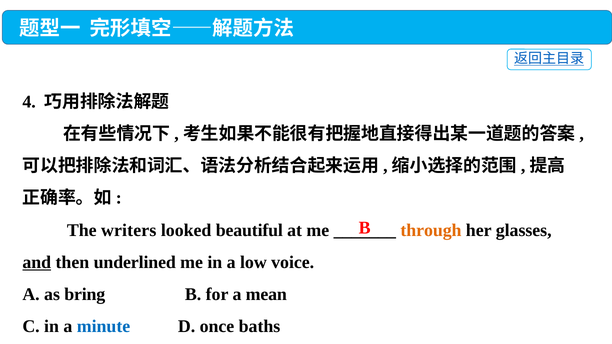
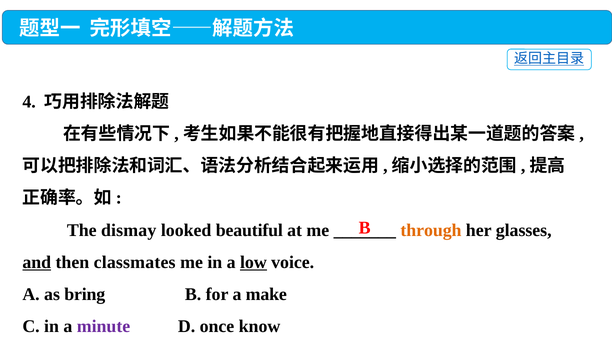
writers: writers -> dismay (129, 230)
underlined: underlined -> classmates (135, 263)
low underline: none -> present (253, 263)
mean: mean -> make (266, 295)
minute colour: blue -> purple (104, 327)
baths: baths -> know (259, 327)
